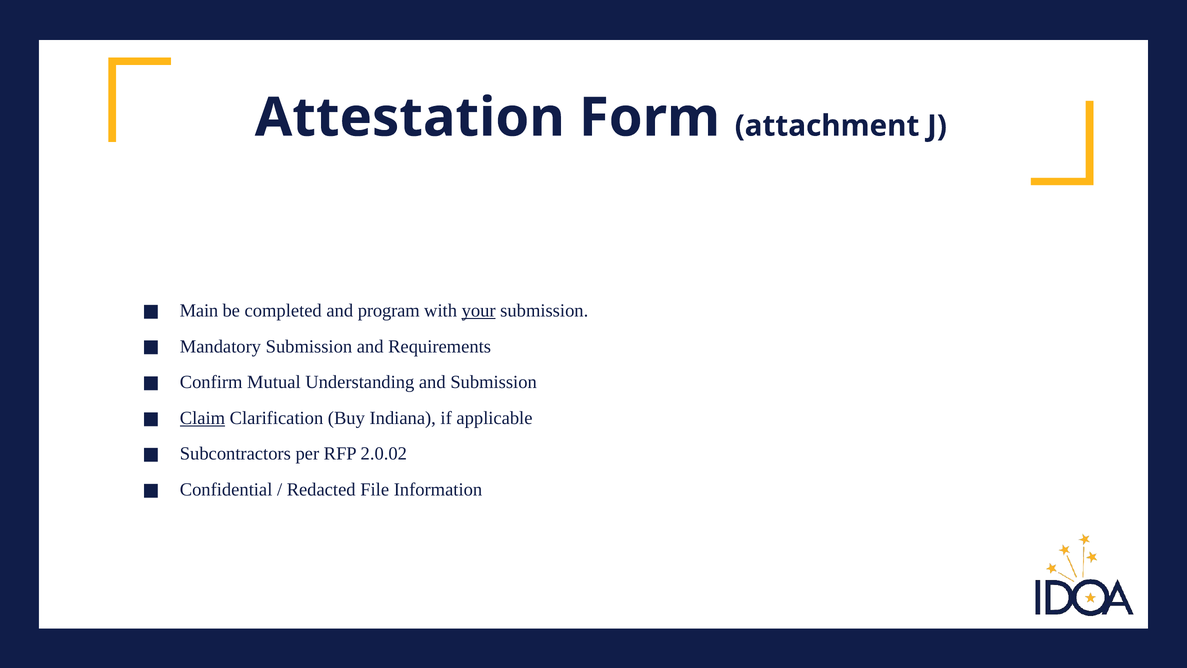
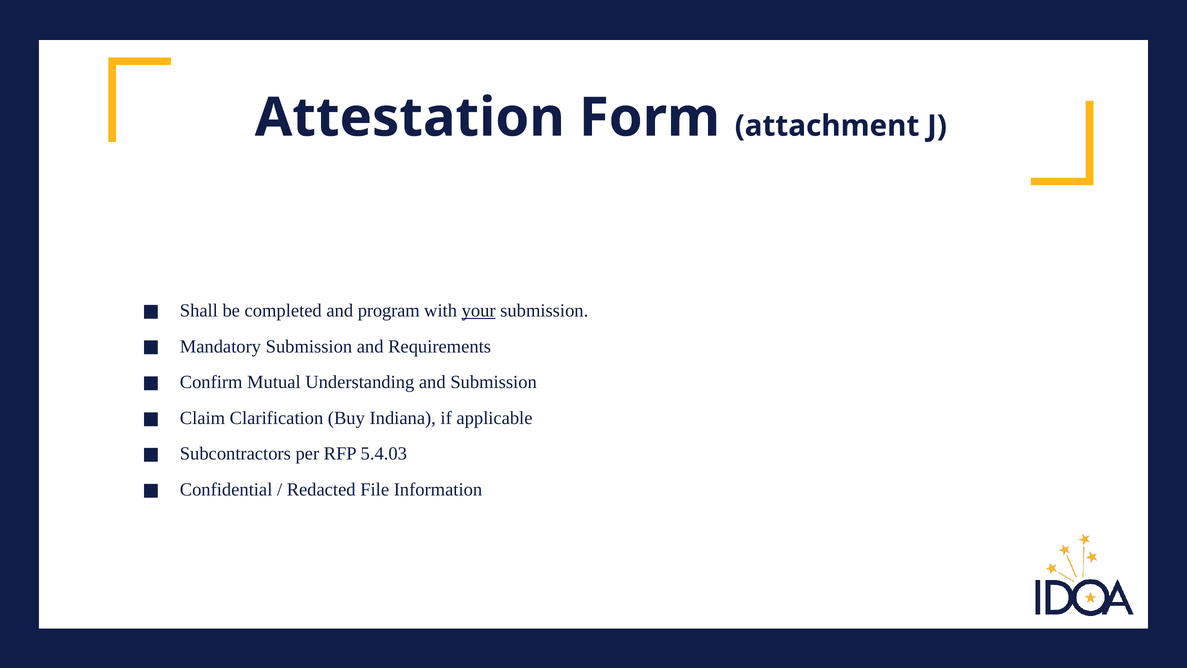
Main: Main -> Shall (199, 311)
Claim underline: present -> none (202, 418)
2.0.02: 2.0.02 -> 5.4.03 (384, 454)
